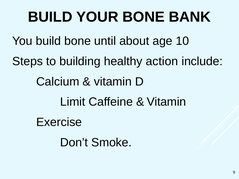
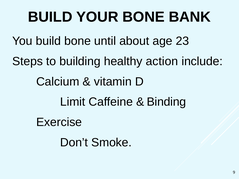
10: 10 -> 23 (182, 41)
Vitamin: Vitamin -> Binding (166, 102)
